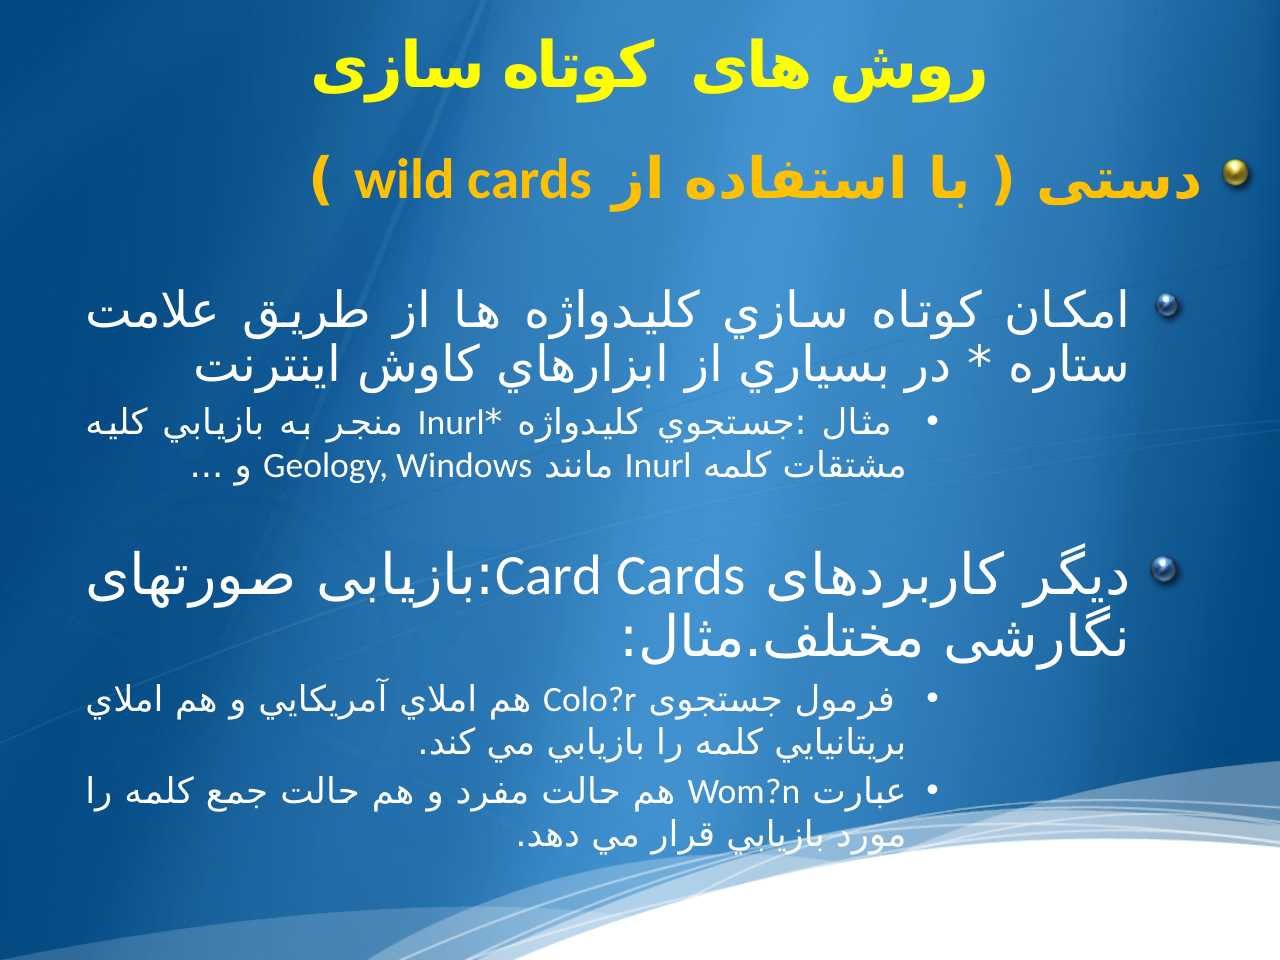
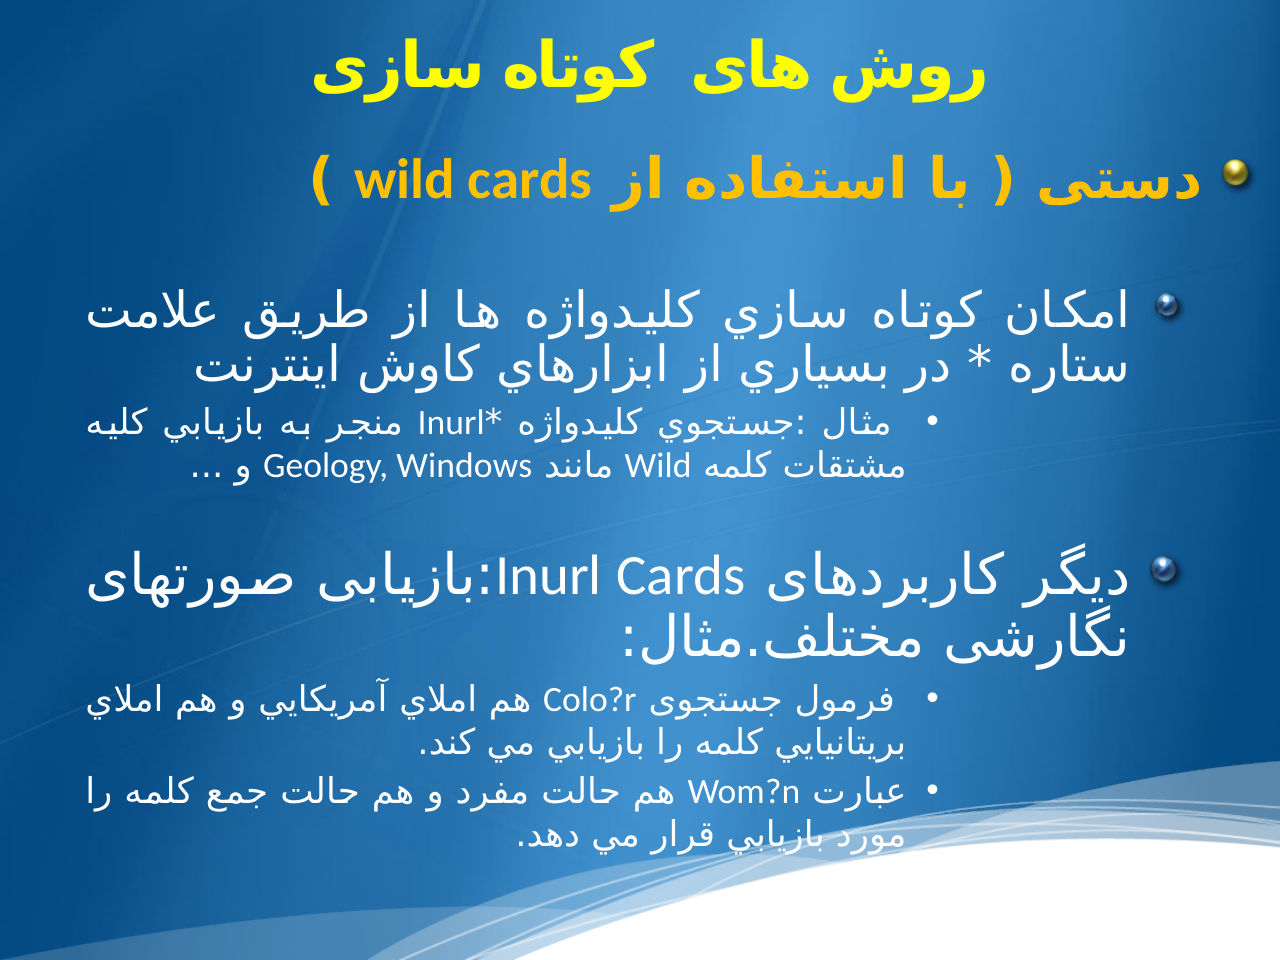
Inurl: Inurl -> Wild (658, 466)
Card: Card -> Inurl (549, 576)
